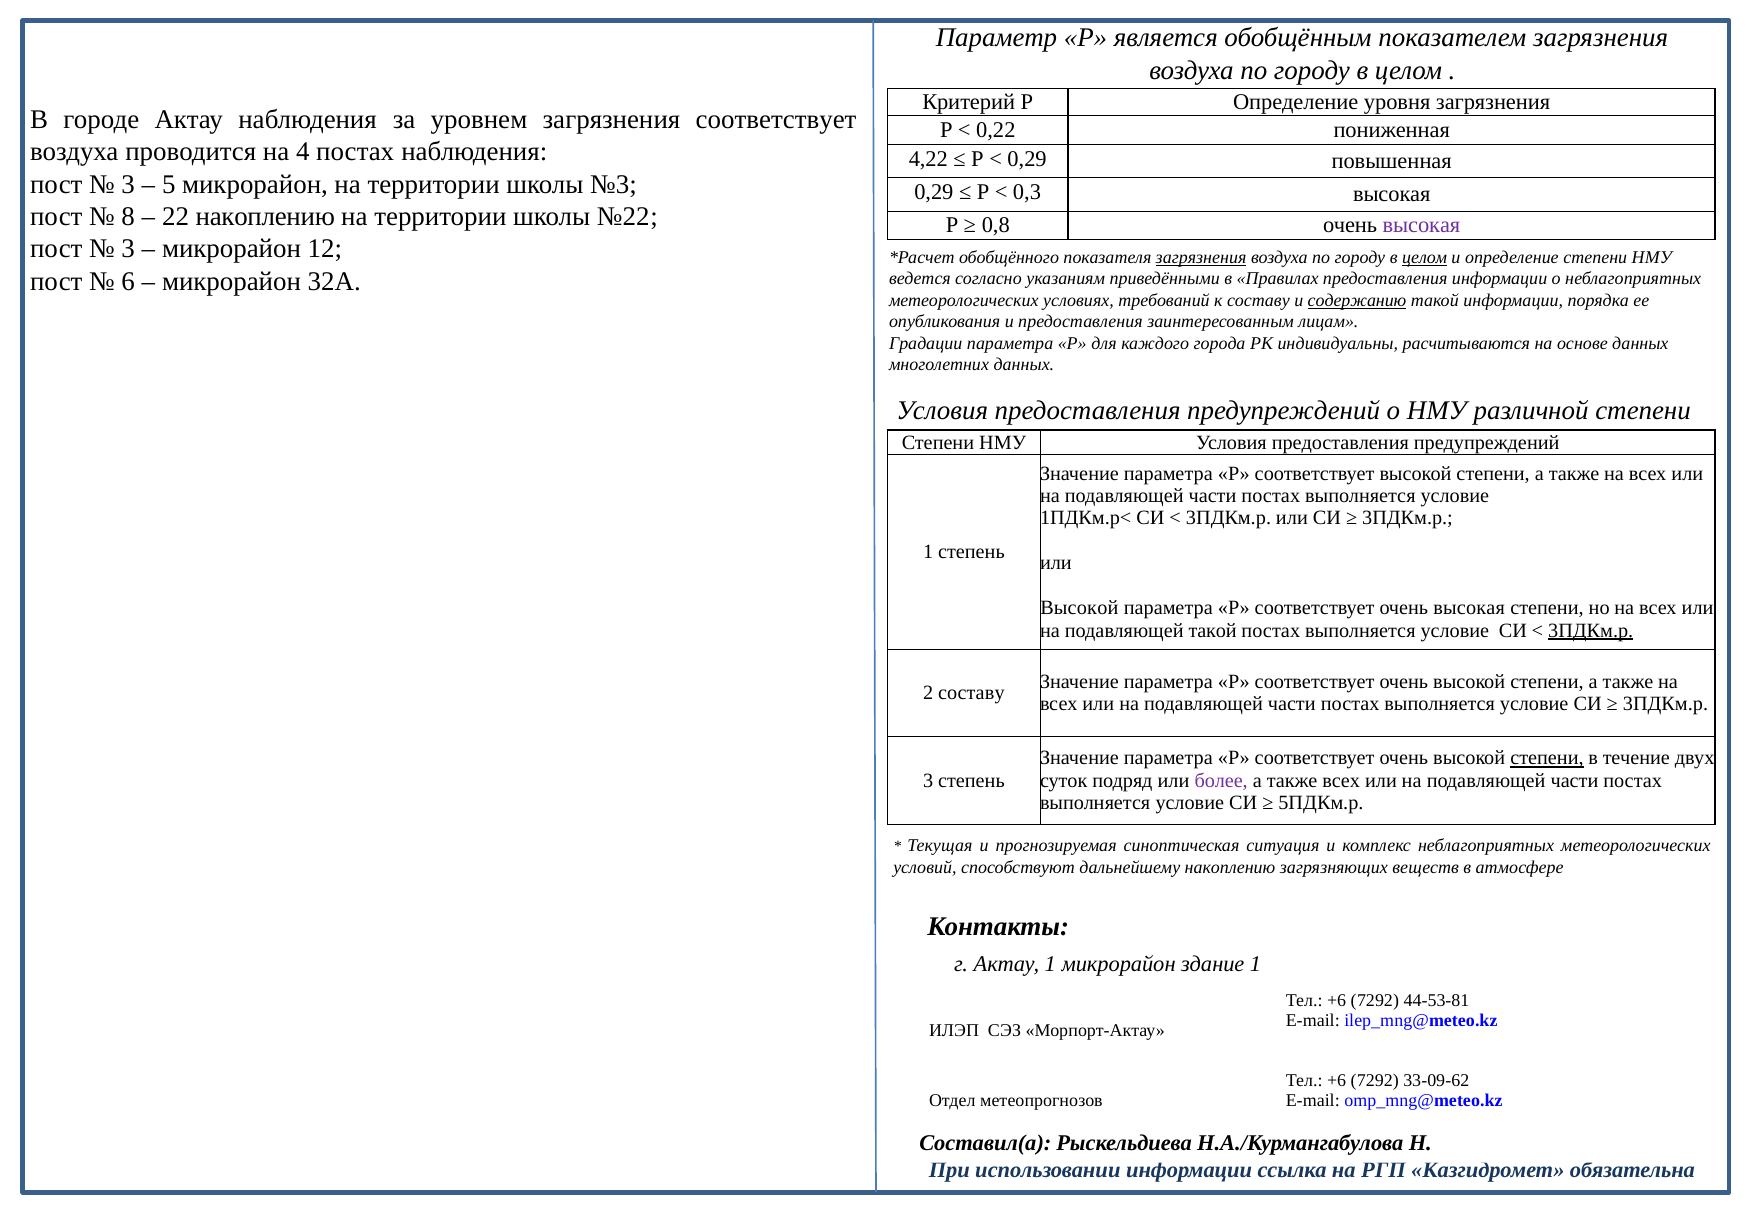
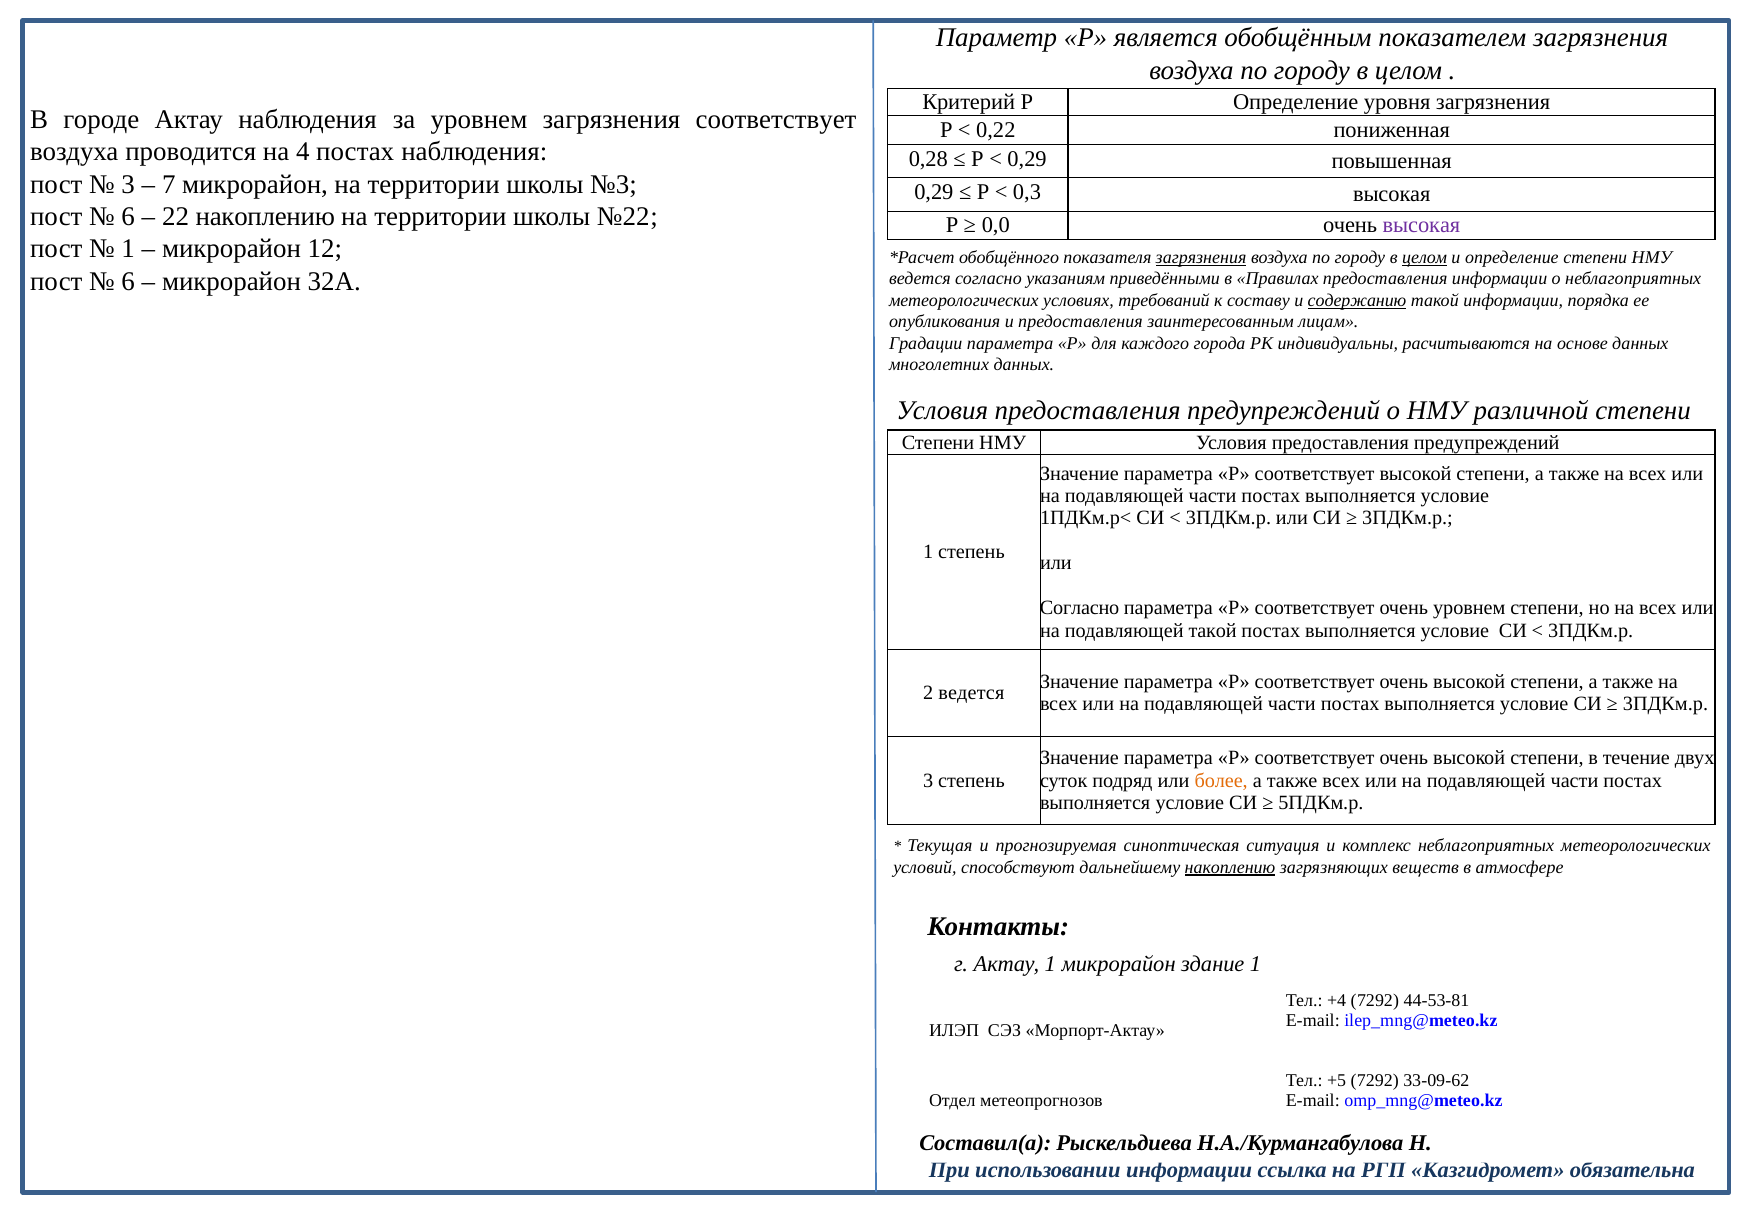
4,22: 4,22 -> 0,28 (928, 159)
5: 5 -> 7 (169, 184)
8: 8 -> 6 (128, 217)
0,8: 0,8 -> 0,0 (996, 225)
3: 3 -> 1 (128, 249)
Высокой: Высокой -> Согласно (1080, 608)
соответствует очень высокая: высокая -> уровнем (1469, 608)
3ПДКм.р underline: present -> none (1591, 630)
2 составу: составу -> ведется (971, 693)
степени underline: present -> none (1547, 758)
более colour: purple -> orange (1221, 781)
накоплению underline: none -> present (1230, 867)
+6: +6 -> +4 (1337, 1000)
+6: +6 -> +5 (1337, 1081)
